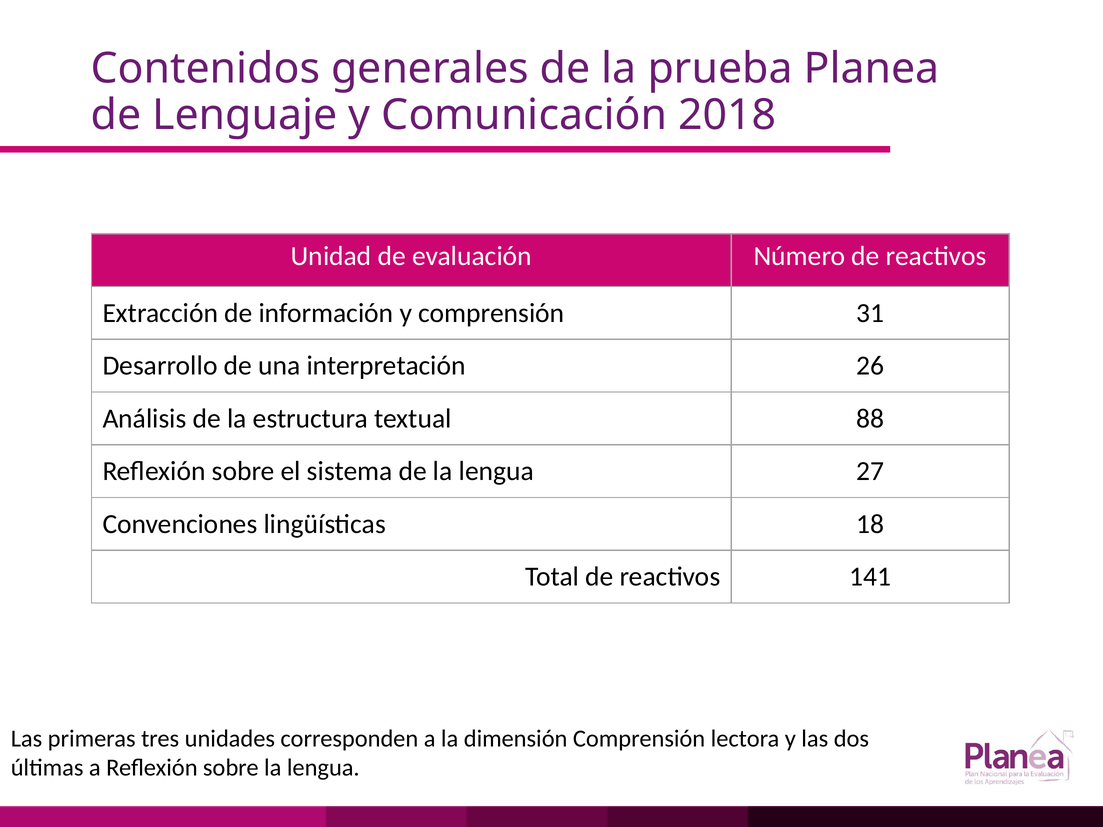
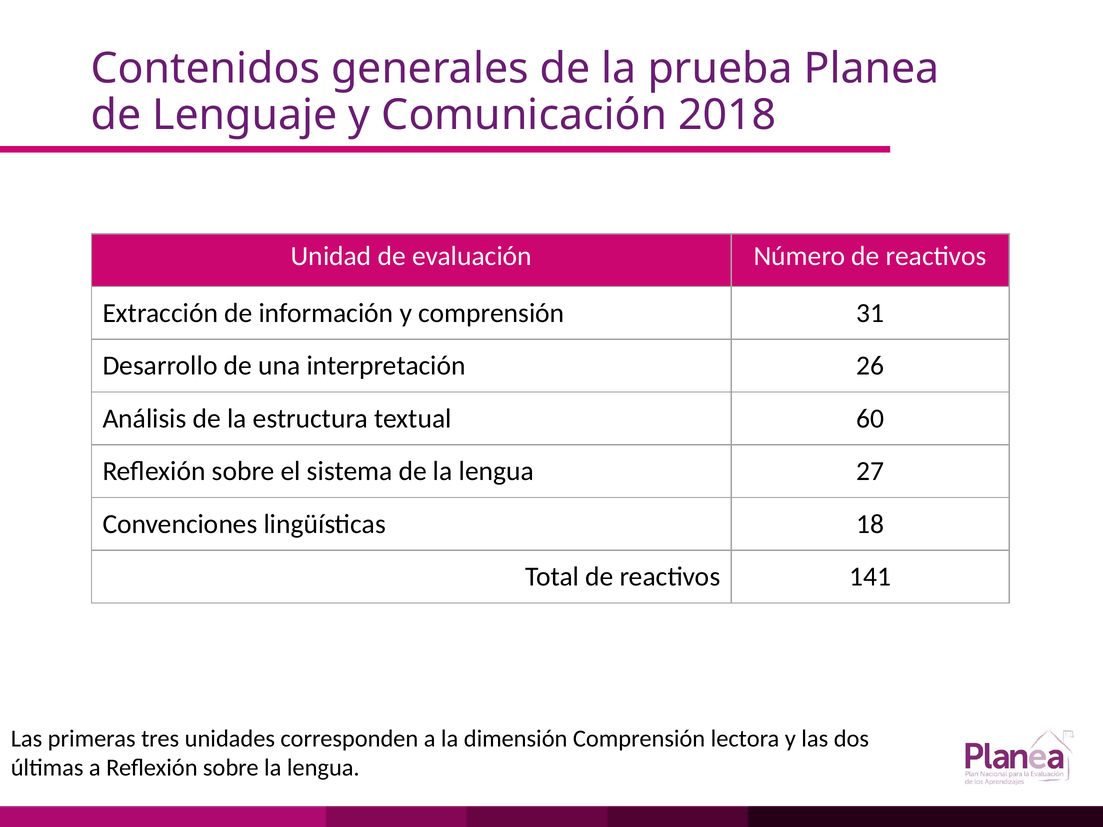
88: 88 -> 60 (870, 419)
